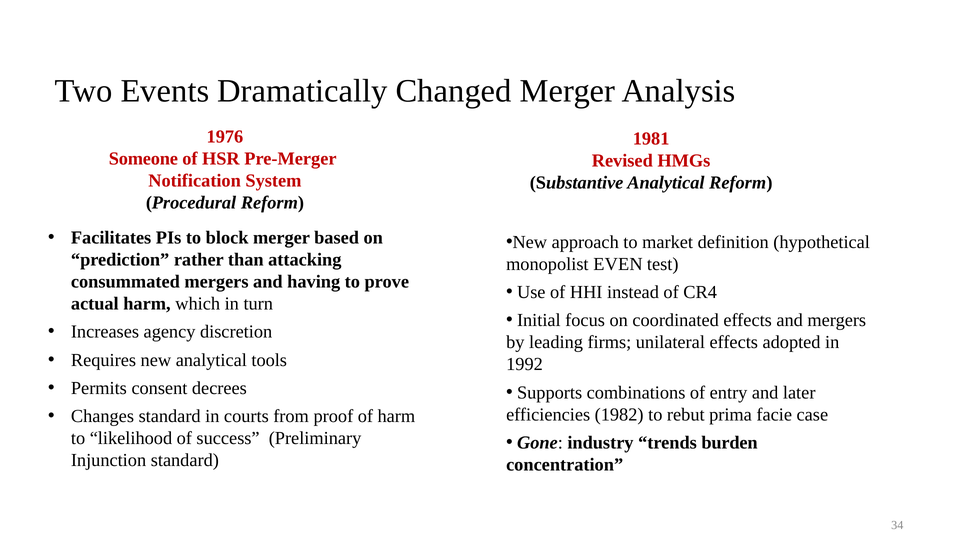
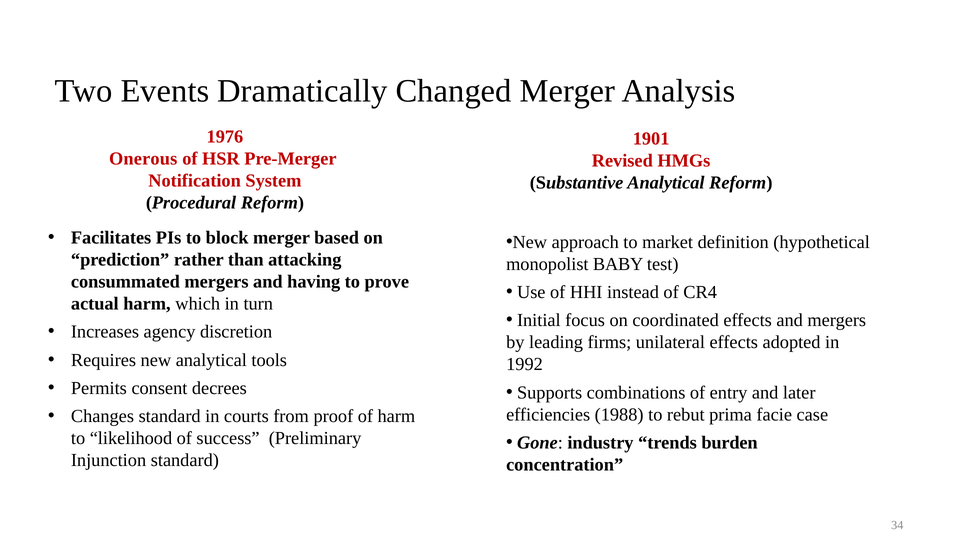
1981: 1981 -> 1901 (651, 139)
Someone: Someone -> Onerous (143, 159)
EVEN: EVEN -> BABY (618, 264)
1982: 1982 -> 1988 (619, 415)
